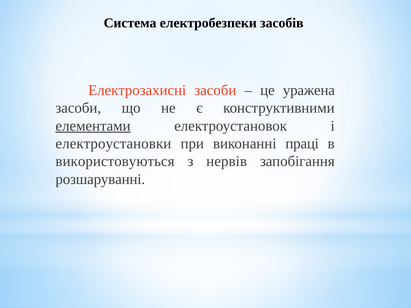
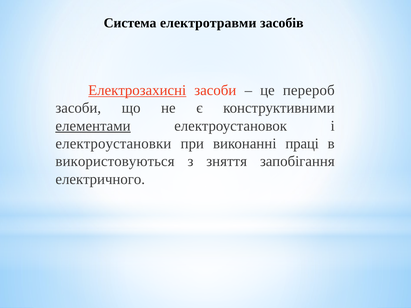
електробезпеки: електробезпеки -> електротравми (208, 23)
Електрозахисні underline: none -> present (137, 90)
уражена: уражена -> перероб (309, 90)
нервів: нервів -> зняття (227, 162)
розшаруванні: розшаруванні -> електричного (100, 179)
